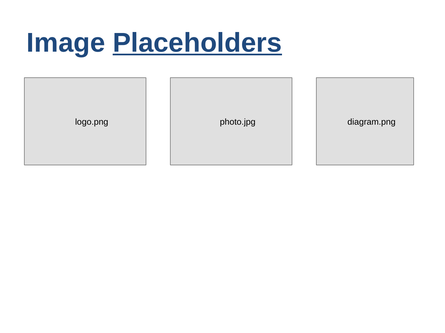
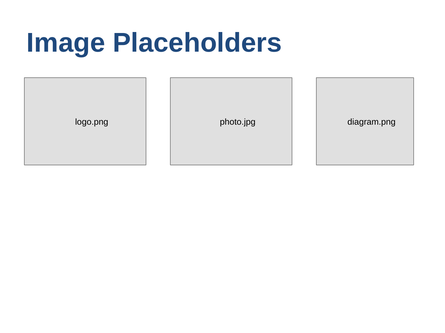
Placeholders underline: present -> none (197, 43)
